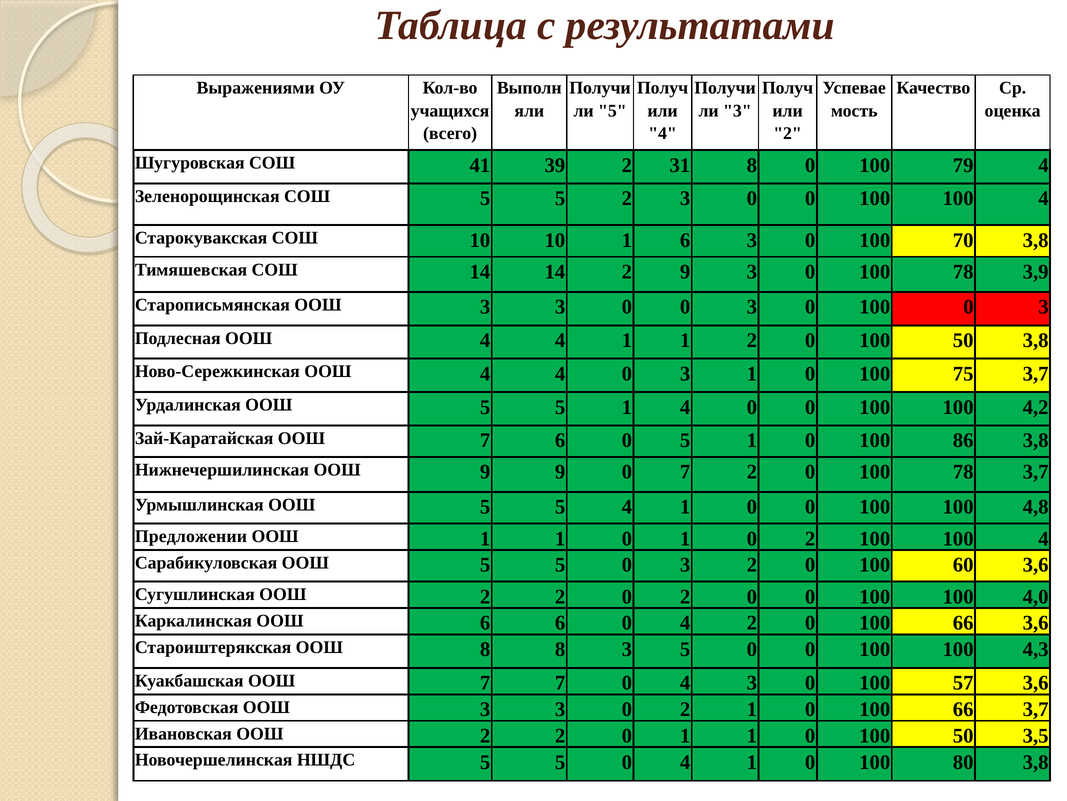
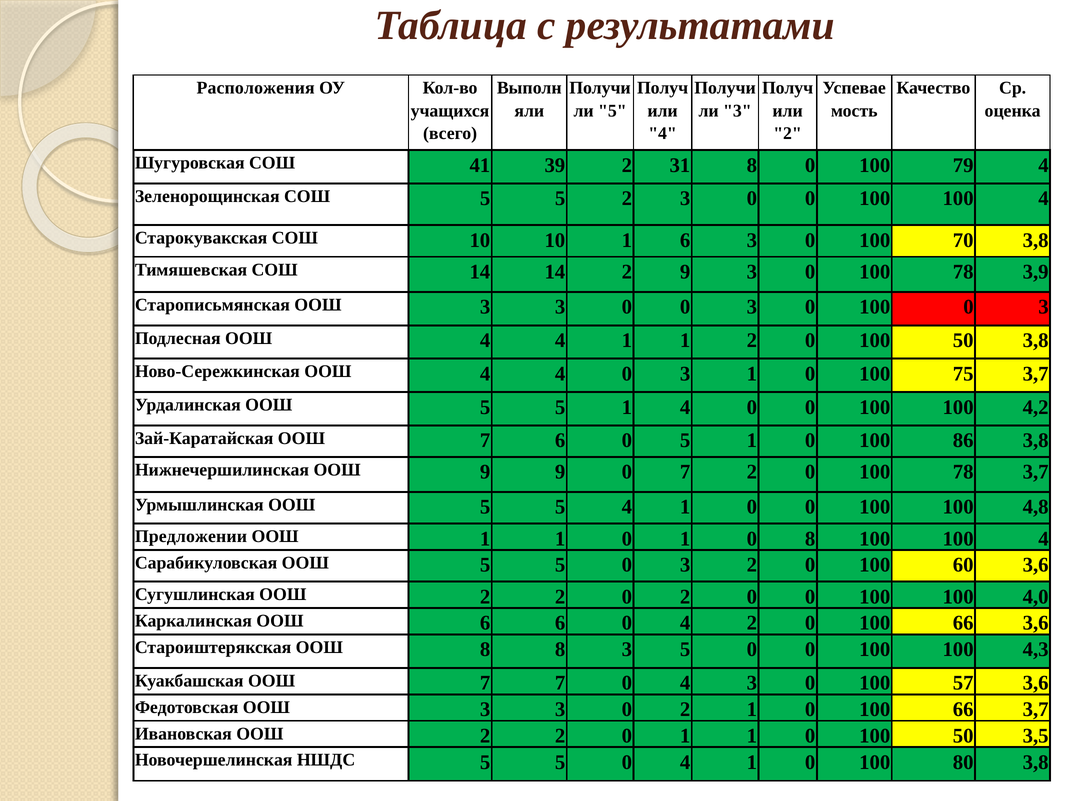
Выражениями: Выражениями -> Расположения (256, 88)
1 0 2: 2 -> 8 (810, 538)
